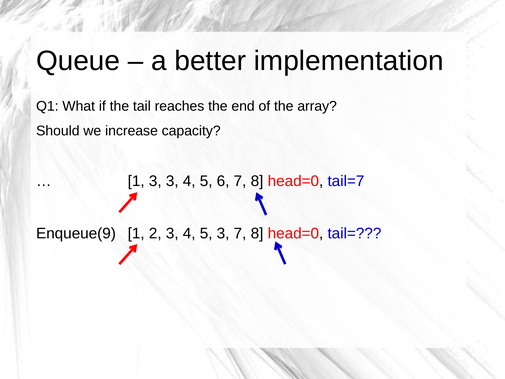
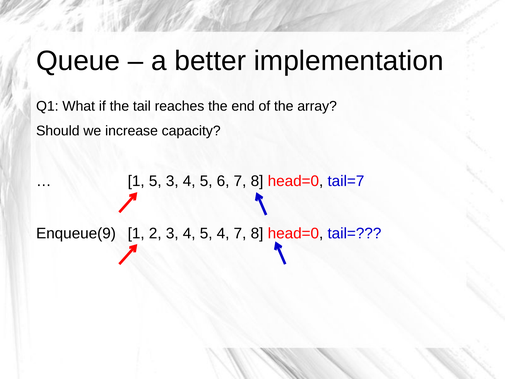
1 3: 3 -> 5 (155, 181)
5 3: 3 -> 4 (223, 233)
